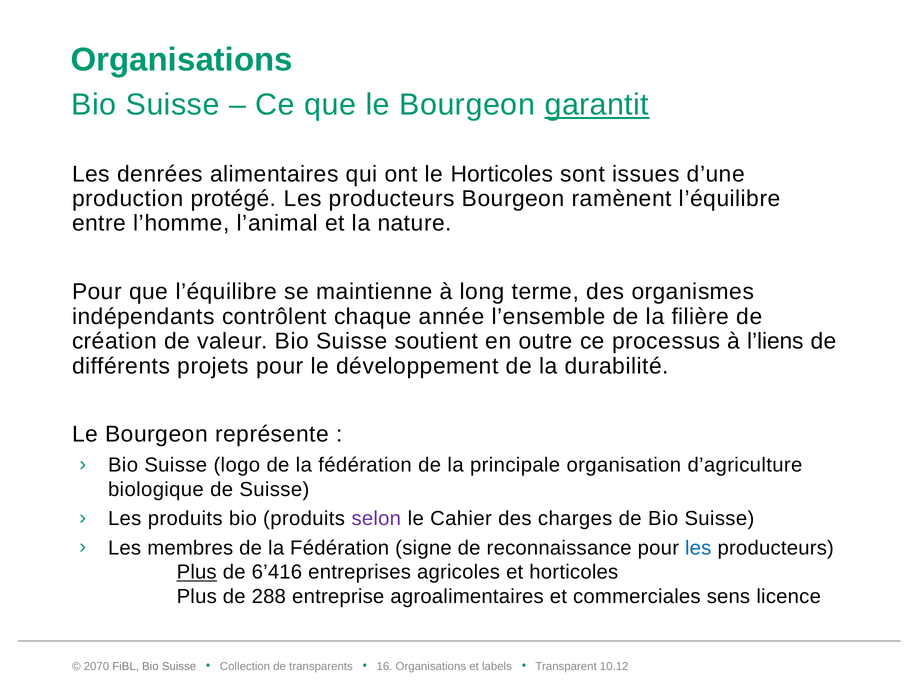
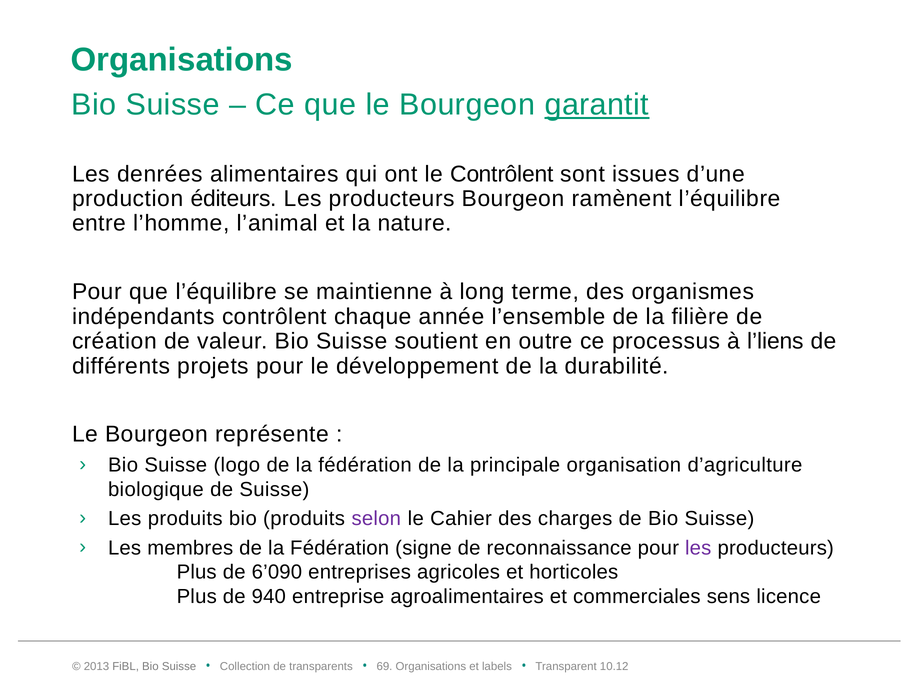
le Horticoles: Horticoles -> Contrôlent (502, 174)
protégé: protégé -> éditeurs (234, 199)
les colour: blue -> purple (698, 548)
Plus underline: present -> none (197, 572)
6’416: 6’416 -> 6’090 (277, 572)
288: 288 -> 940 (269, 597)
2070: 2070 -> 2013 (96, 667)
16: 16 -> 69 (384, 667)
